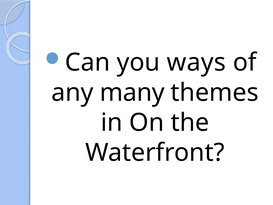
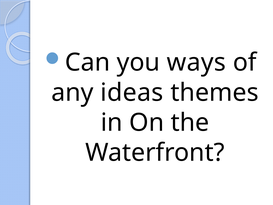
many: many -> ideas (132, 92)
